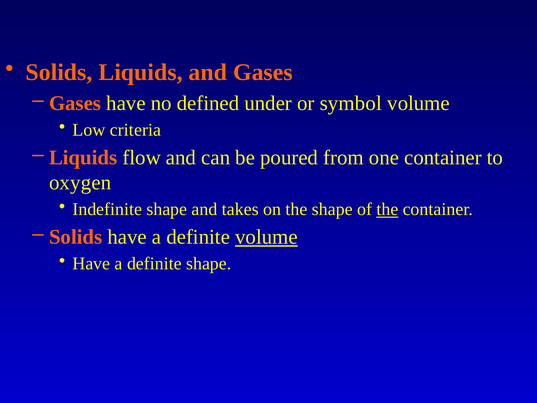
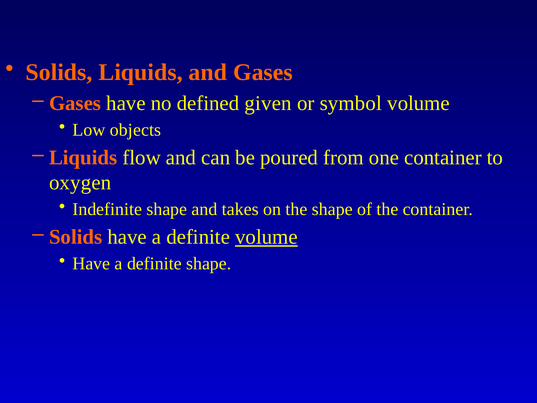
under: under -> given (268, 103)
criteria: criteria -> objects (135, 130)
the underline: present -> none (387, 209)
